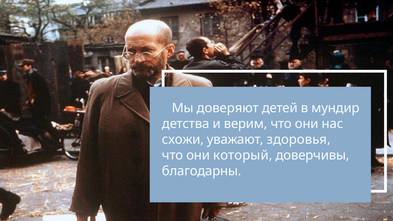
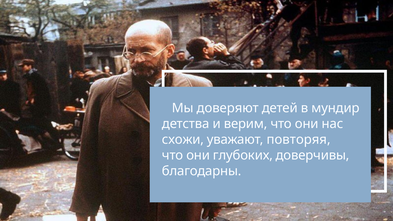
здоровья: здоровья -> повторяя (299, 140)
который: который -> глубоких (243, 155)
